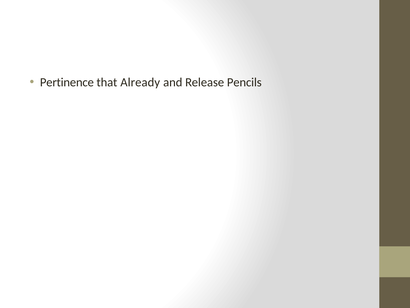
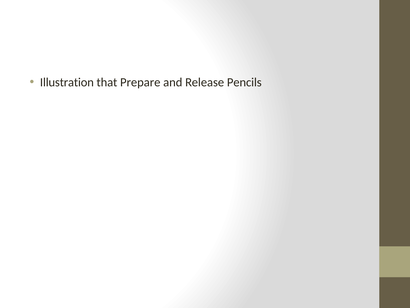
Pertinence: Pertinence -> Illustration (67, 82)
Already: Already -> Prepare (140, 82)
